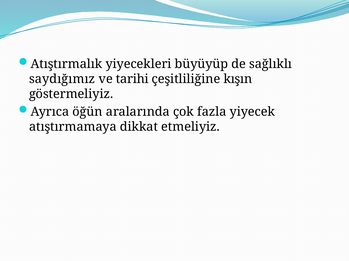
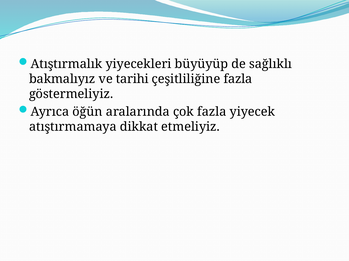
saydığımız: saydığımız -> bakmalıyız (62, 79)
çeşitliliğine kışın: kışın -> fazla (238, 79)
